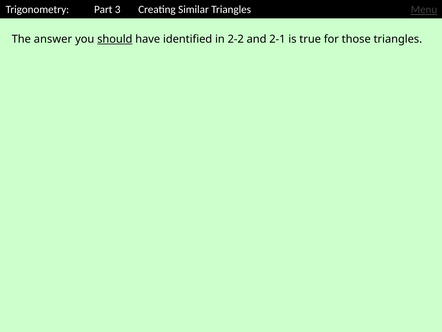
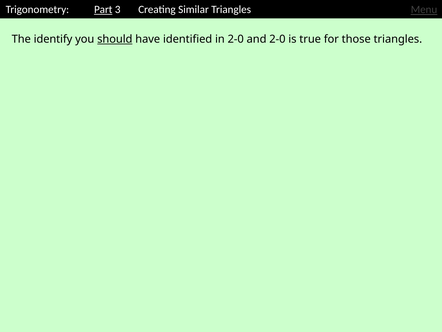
Part underline: none -> present (103, 10)
answer: answer -> identify (53, 39)
in 2-2: 2-2 -> 2-0 (236, 39)
and 2-1: 2-1 -> 2-0 (277, 39)
